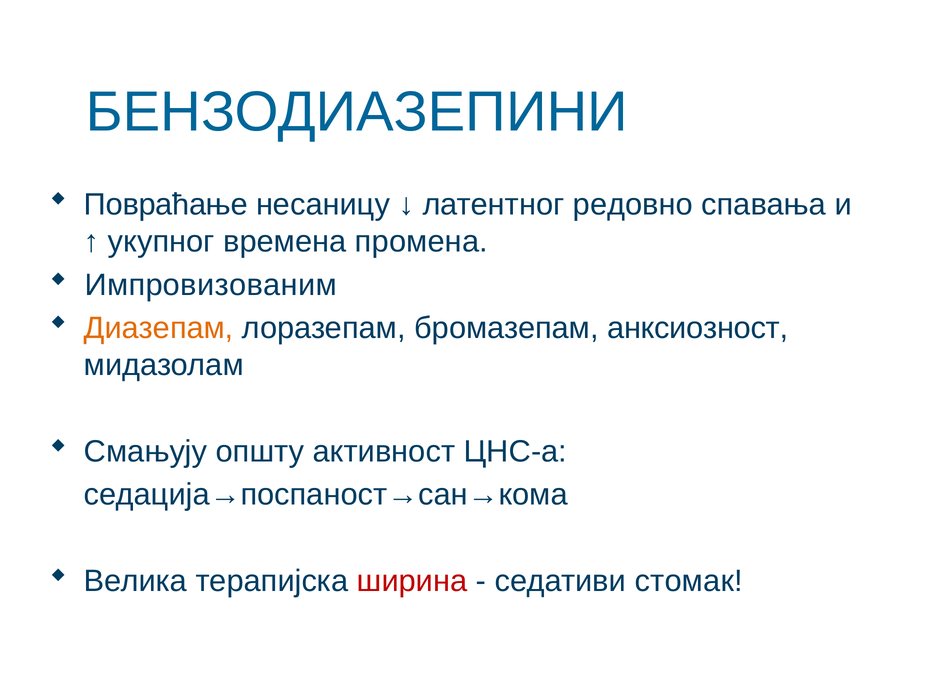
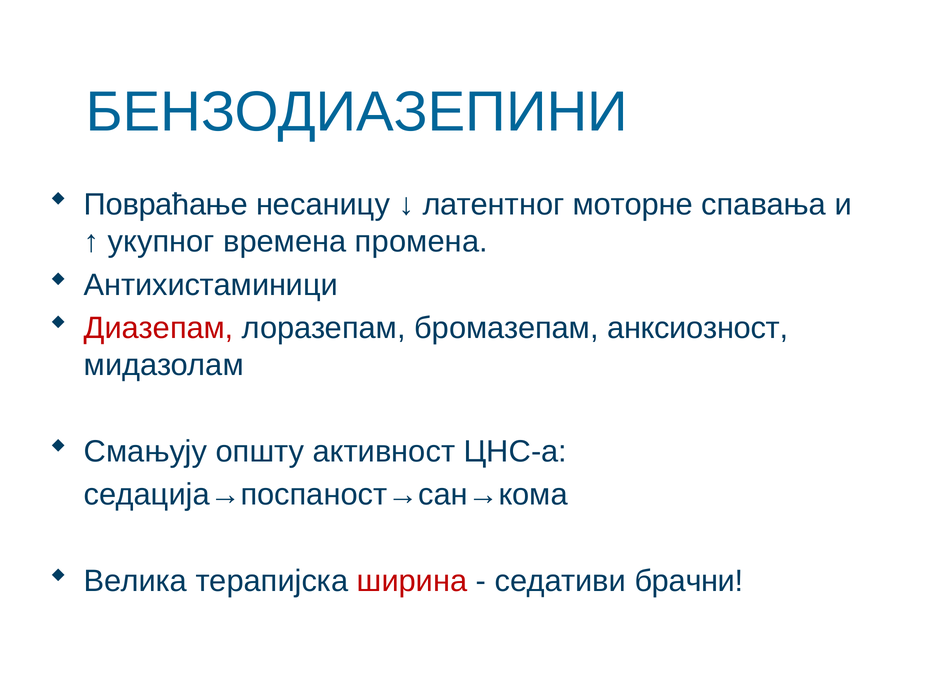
редовно: редовно -> моторне (633, 205)
Импровизованим: Импровизованим -> Антихистаминици (211, 285)
Диазепам colour: orange -> red (159, 328)
стомак: стомак -> брачни (689, 581)
